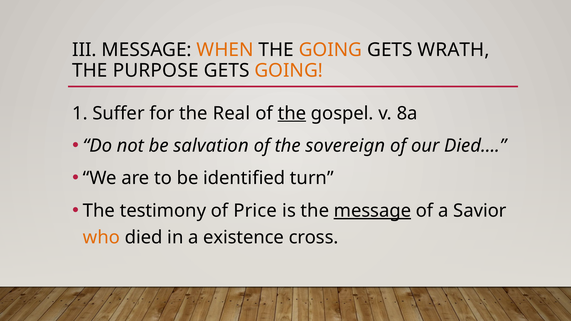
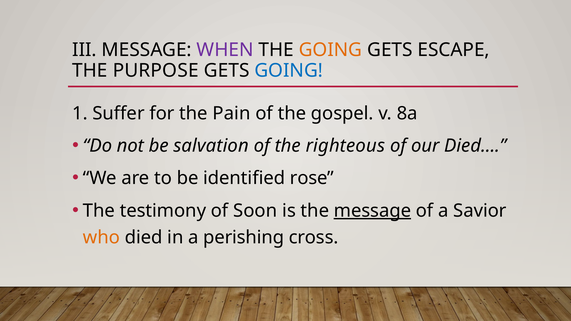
WHEN colour: orange -> purple (225, 50)
WRATH: WRATH -> ESCAPE (454, 50)
GOING colour: orange -> blue (289, 71)
Real: Real -> Pain (231, 113)
the underline: present -> none (292, 113)
sovereign: sovereign -> righteous (345, 146)
turn: turn -> rose (312, 178)
Price: Price -> Soon (255, 211)
existence: existence -> perishing (244, 237)
